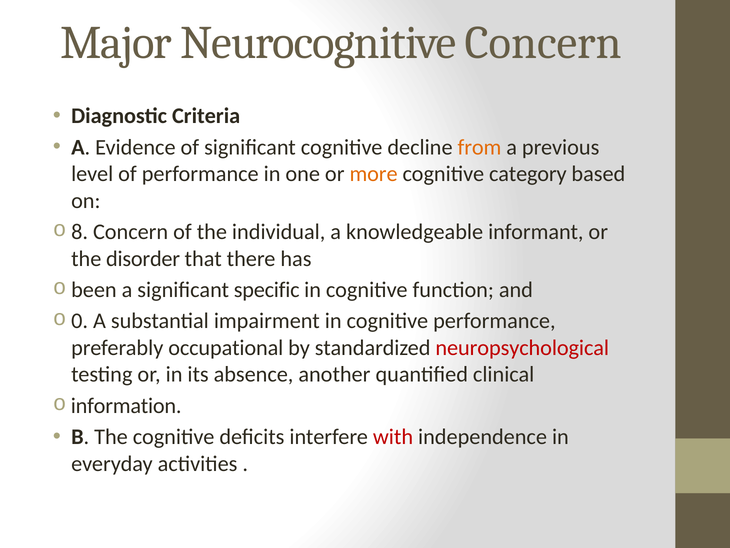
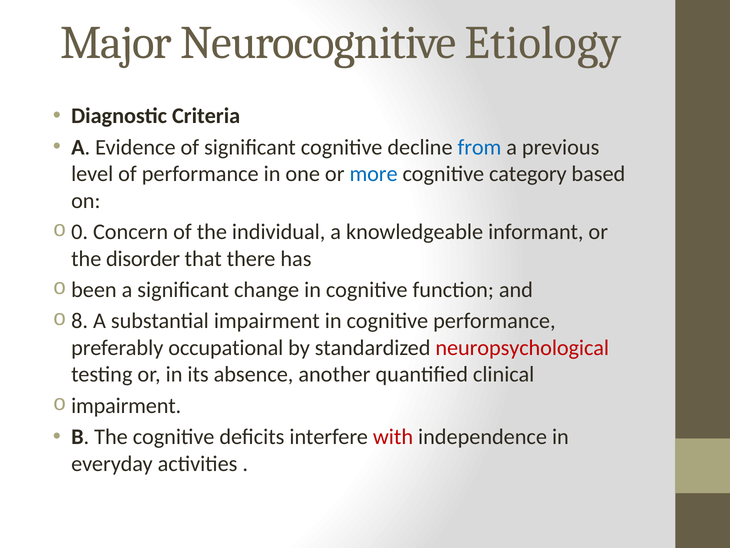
Neurocognitive Concern: Concern -> Etiology (543, 43)
from colour: orange -> blue (479, 147)
more colour: orange -> blue (374, 174)
8: 8 -> 0 (80, 232)
specific: specific -> change (267, 290)
0: 0 -> 8 (80, 321)
information: information -> impairment (126, 405)
